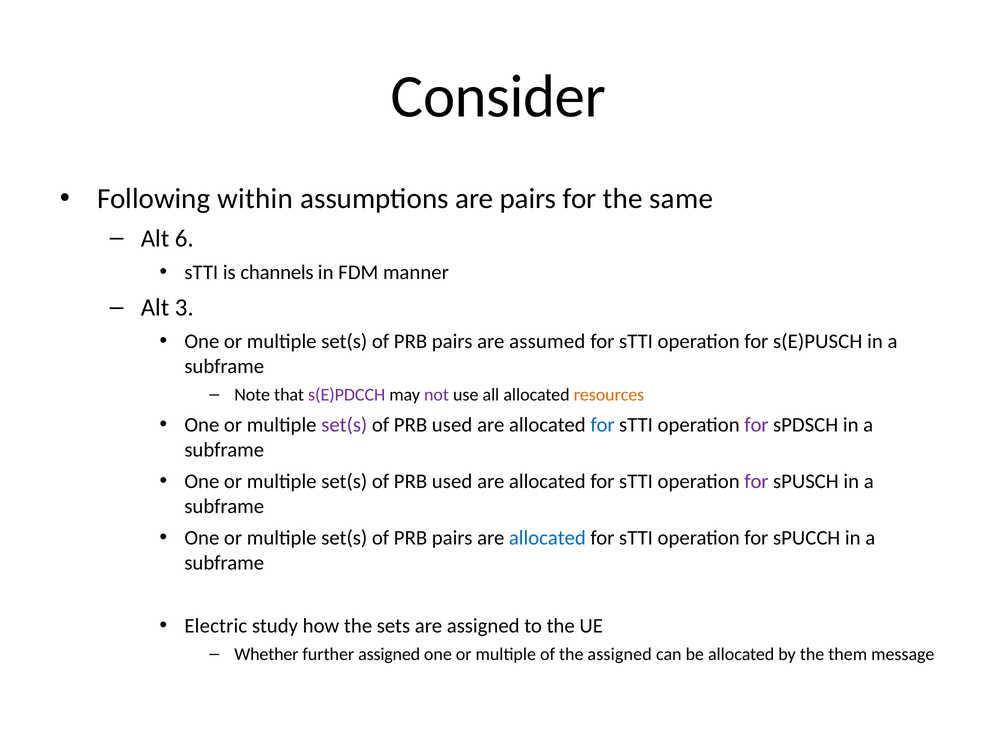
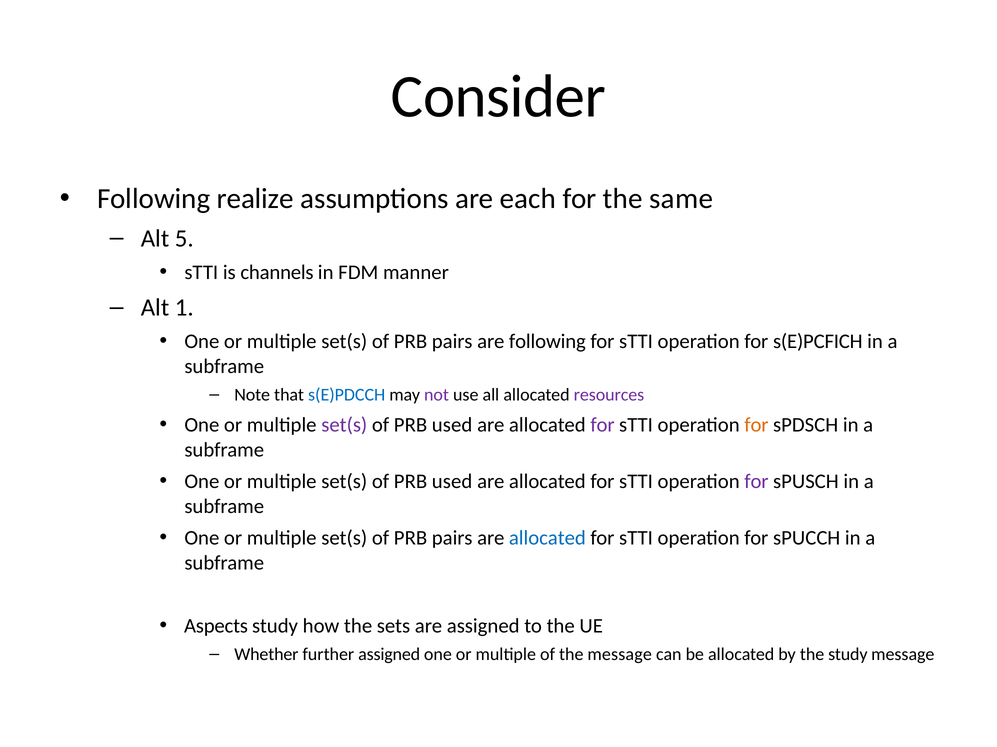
within: within -> realize (255, 199)
are pairs: pairs -> each (528, 199)
6: 6 -> 5 (184, 239)
3: 3 -> 1 (184, 308)
are assumed: assumed -> following (547, 342)
s(E)PUSCH: s(E)PUSCH -> s(E)PCFICH (818, 342)
s(E)PDCCH colour: purple -> blue (347, 395)
resources colour: orange -> purple (609, 395)
for colour: blue -> purple (603, 425)
for colour: purple -> orange (756, 425)
Electric: Electric -> Aspects (216, 626)
the assigned: assigned -> message (620, 655)
the them: them -> study (848, 655)
